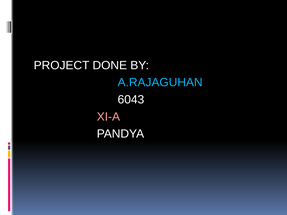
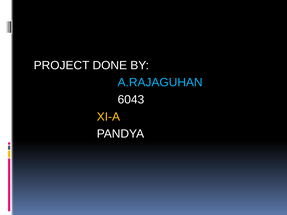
XI-A colour: pink -> yellow (108, 117)
